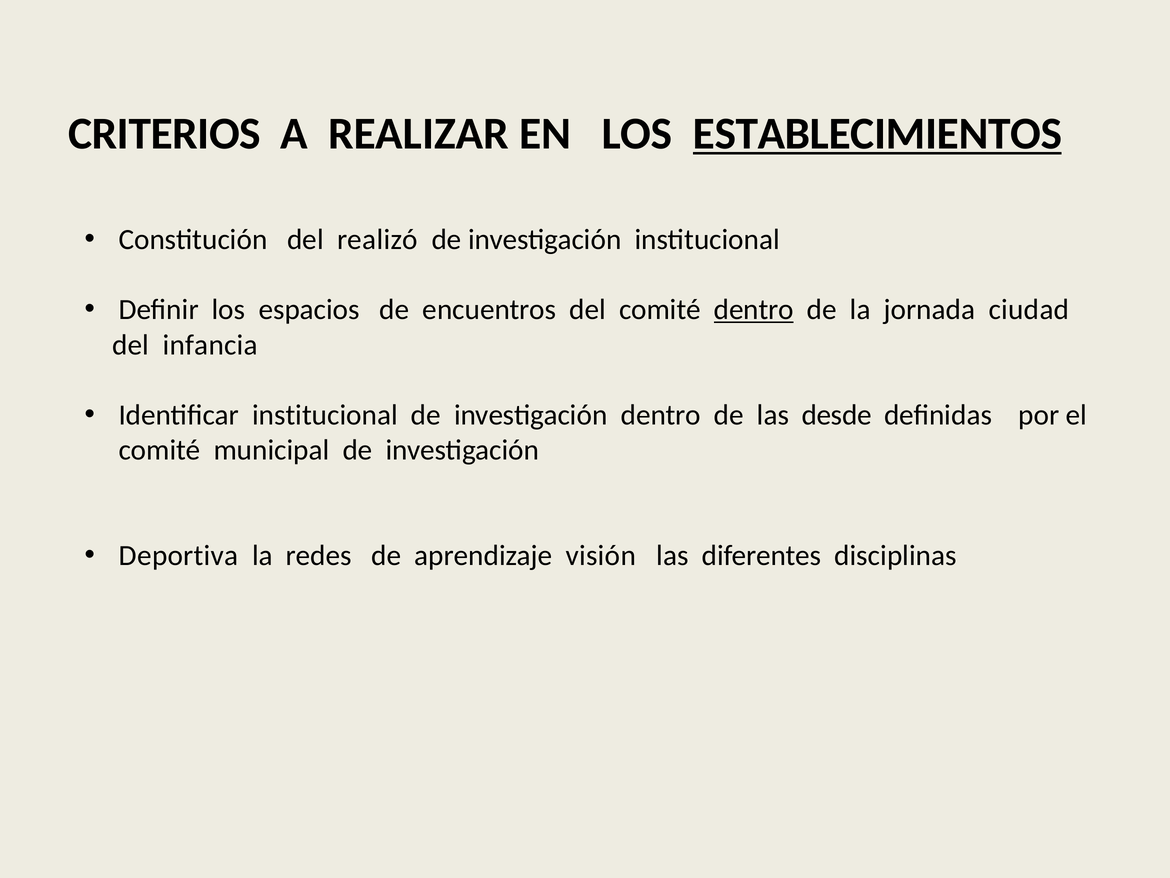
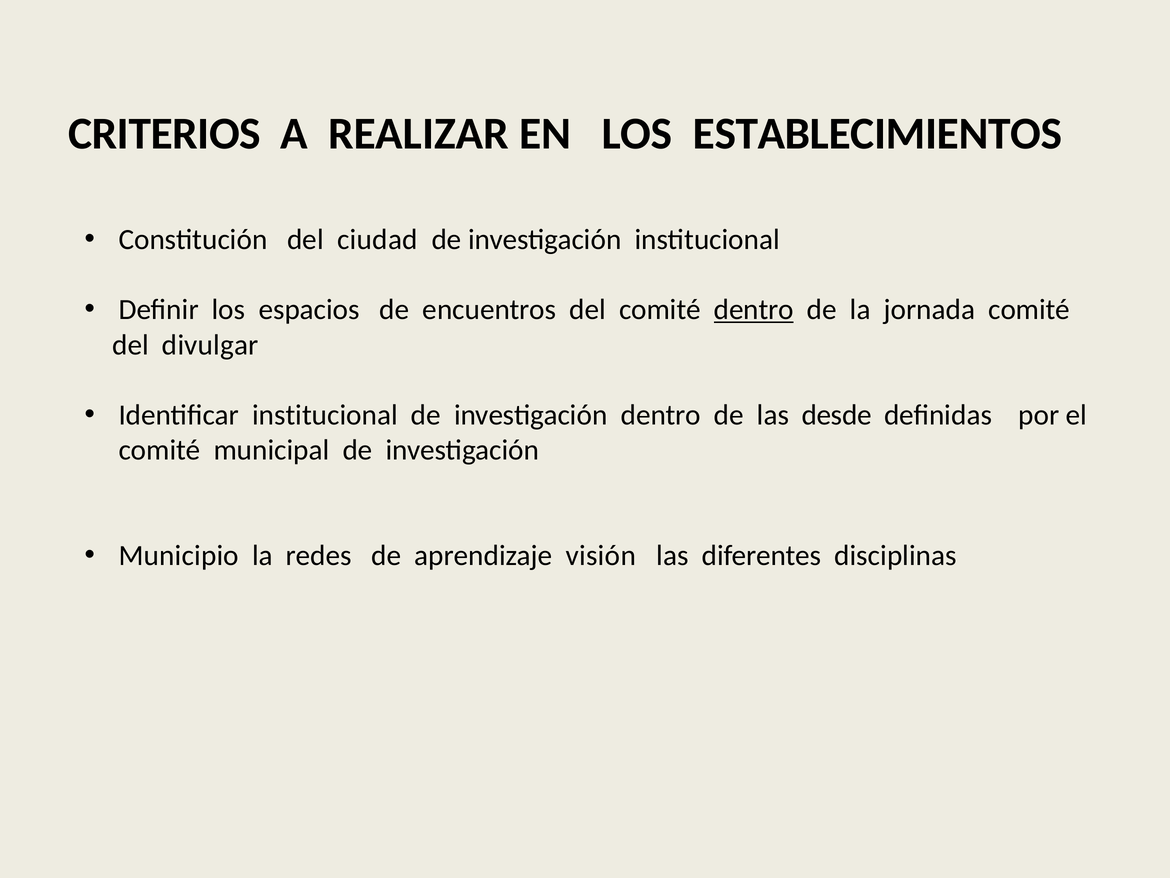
ESTABLECIMIENTOS underline: present -> none (877, 134)
realizó: realizó -> ciudad (377, 239)
jornada ciudad: ciudad -> comité (1029, 310)
infancia: infancia -> divulgar (210, 345)
Deportiva: Deportiva -> Municipio (179, 555)
